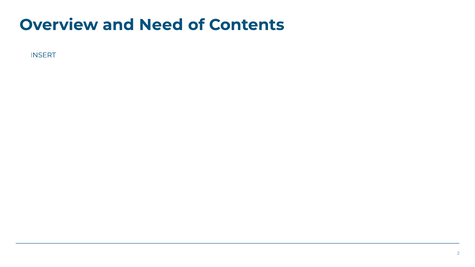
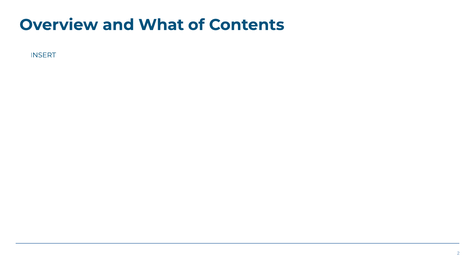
Need: Need -> What (161, 25)
